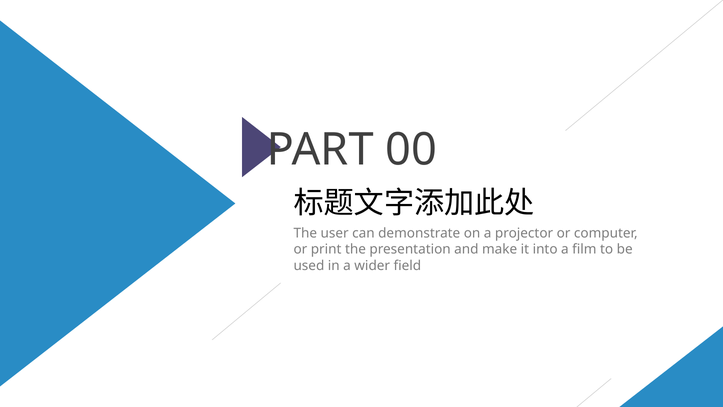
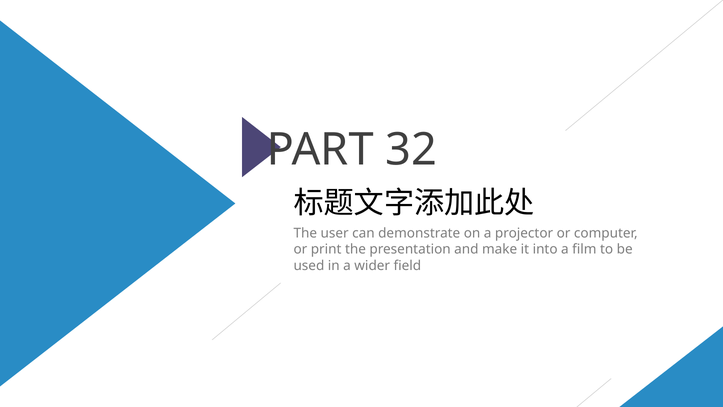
00: 00 -> 32 (411, 150)
